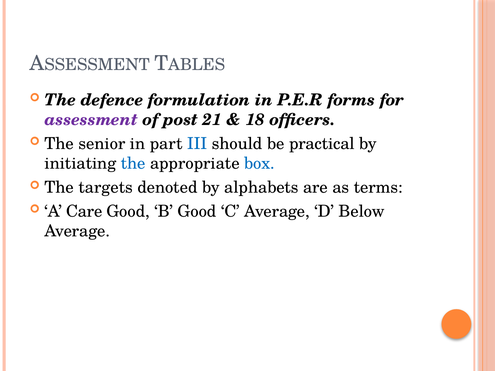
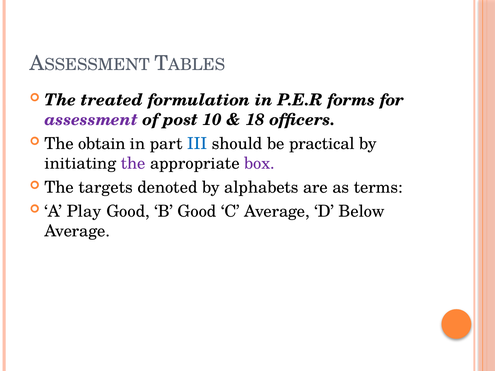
defence: defence -> treated (112, 100)
21: 21 -> 10 (212, 120)
senior: senior -> obtain (102, 144)
the colour: blue -> purple (133, 164)
box colour: blue -> purple (260, 164)
Care: Care -> Play (84, 212)
